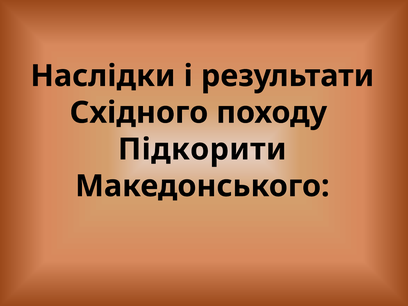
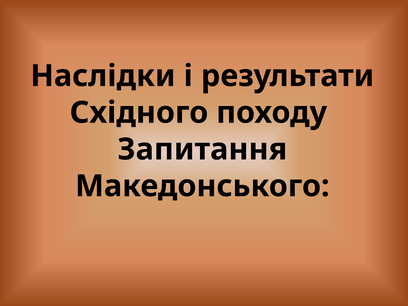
Підкорити: Підкорити -> Запитання (202, 149)
